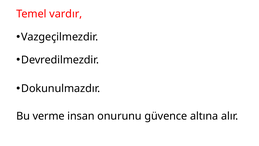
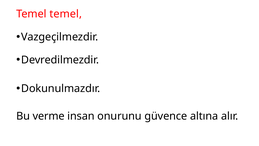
Temel vardır: vardır -> temel (66, 14)
